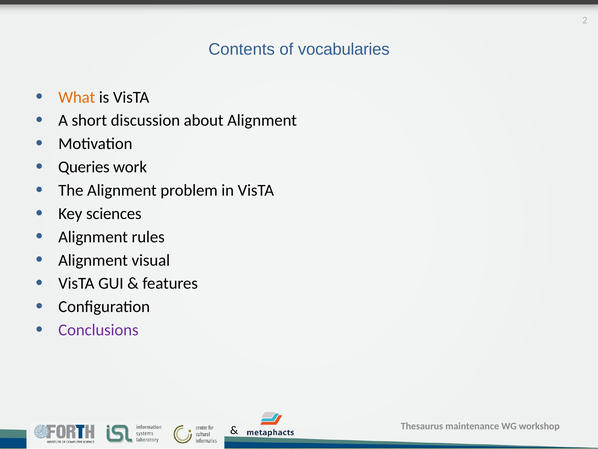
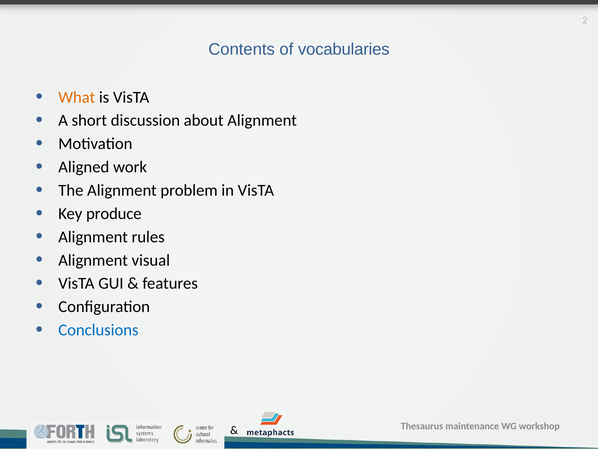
Queries: Queries -> Aligned (84, 167)
sciences: sciences -> produce (114, 213)
Conclusions colour: purple -> blue (98, 330)
